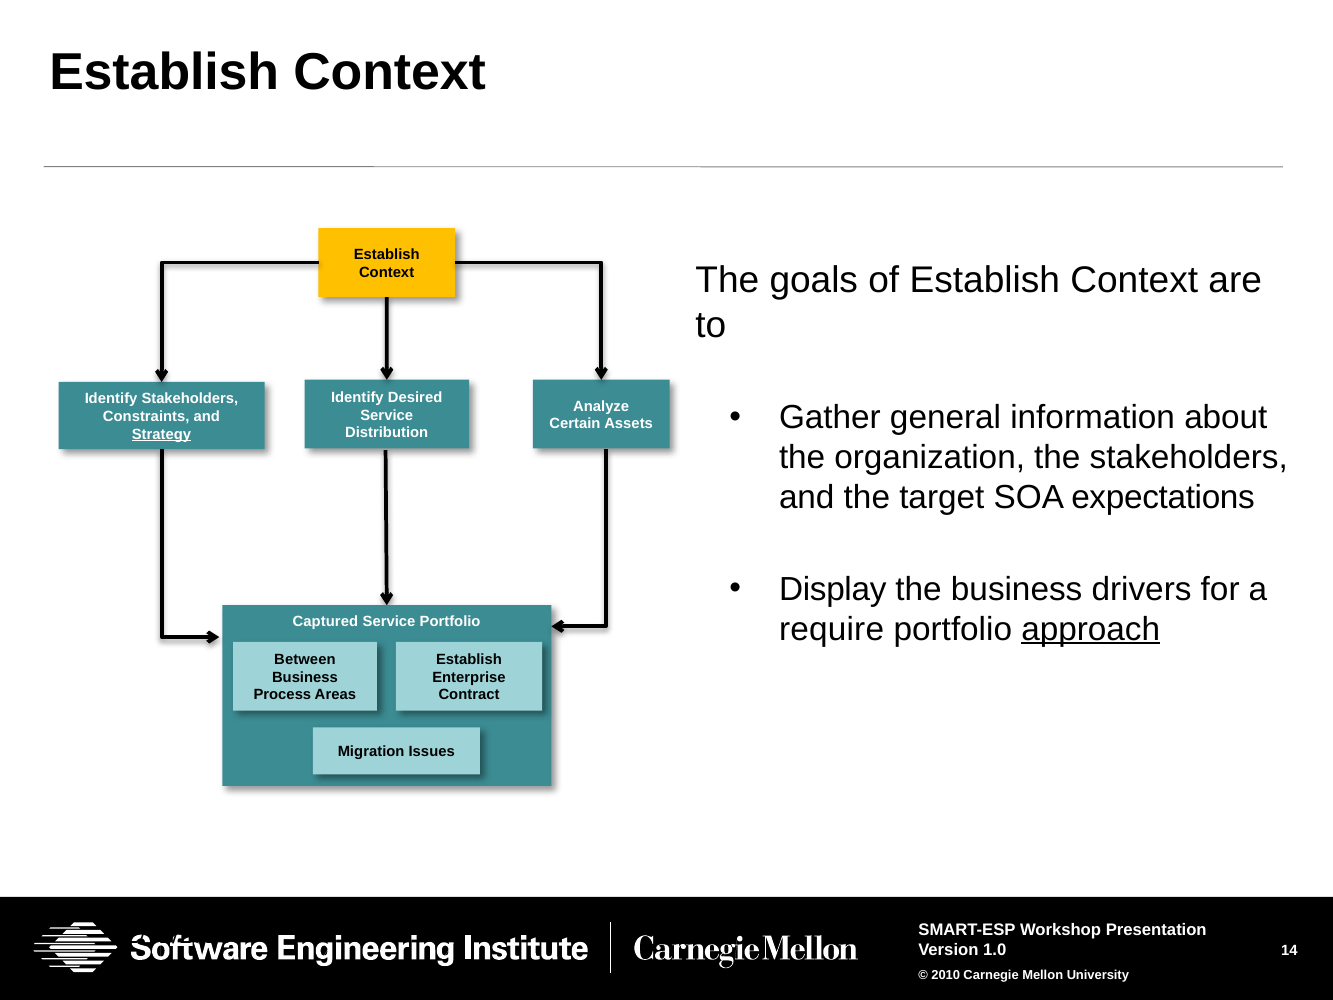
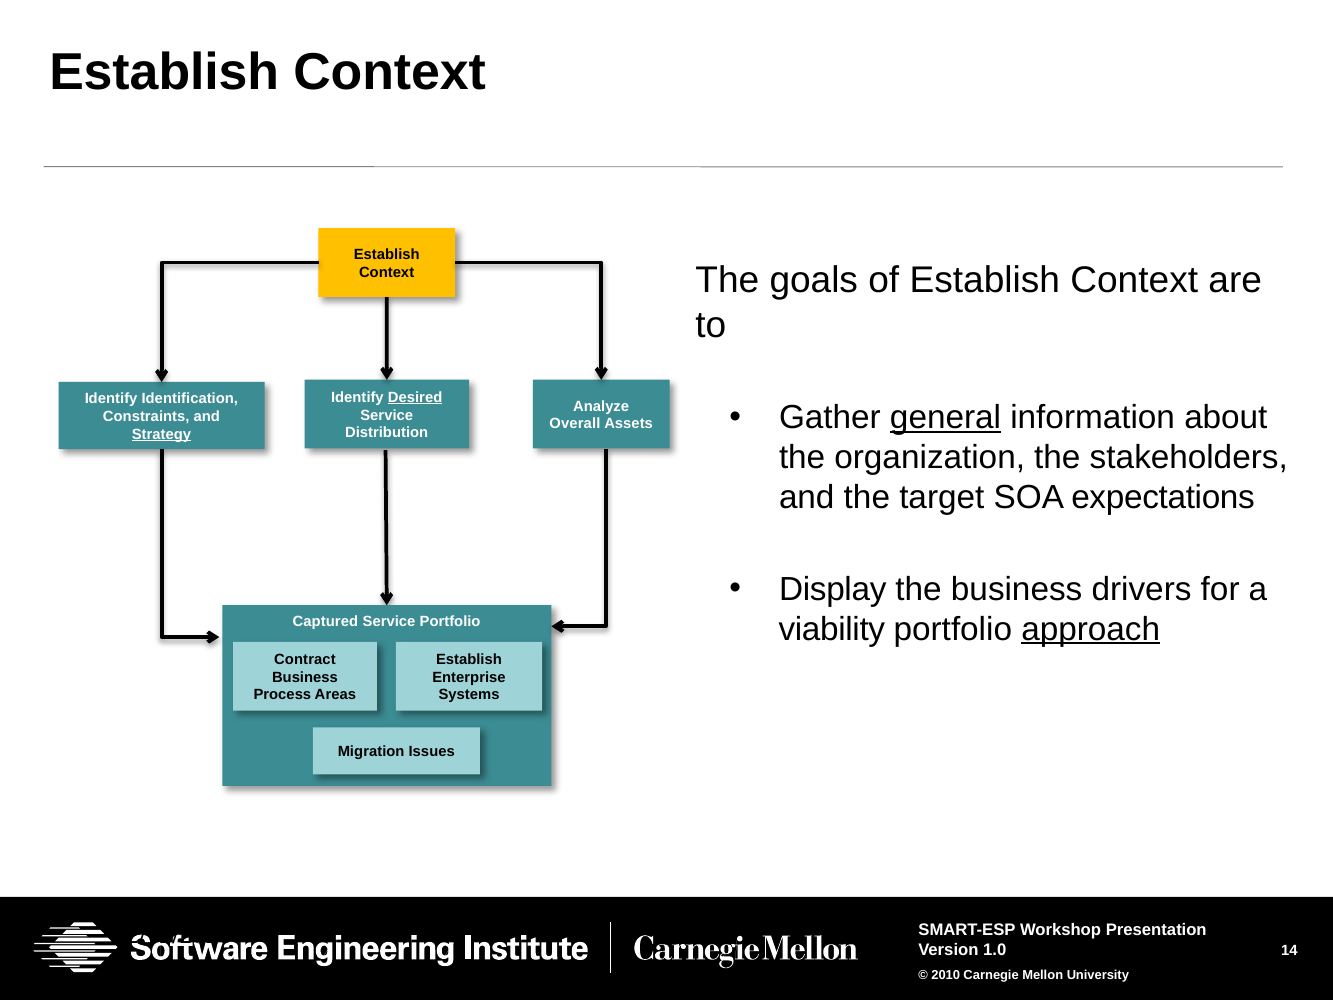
Desired underline: none -> present (415, 397)
Identify Stakeholders: Stakeholders -> Identification (190, 399)
general underline: none -> present (946, 418)
Certain: Certain -> Overall (575, 424)
require: require -> viability (832, 629)
Between: Between -> Contract (305, 659)
Contract: Contract -> Systems (469, 695)
